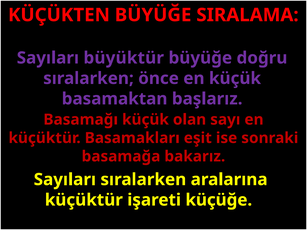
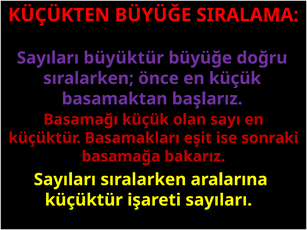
işareti küçüğe: küçüğe -> sayıları (219, 200)
